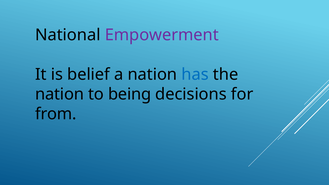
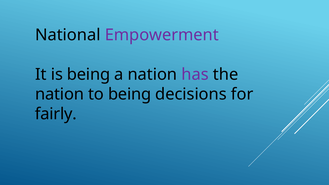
is belief: belief -> being (89, 74)
has colour: blue -> purple (195, 74)
from: from -> fairly (56, 114)
